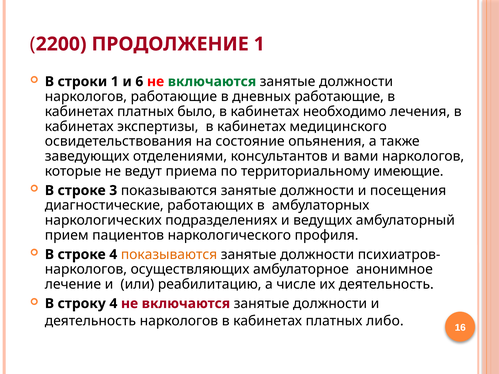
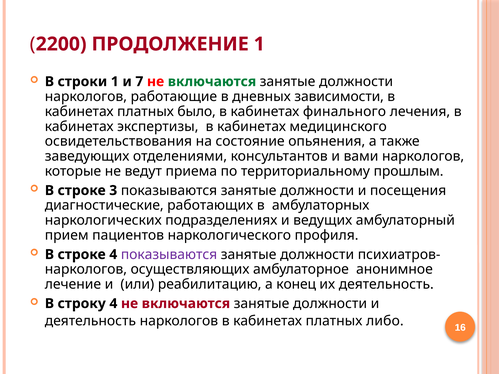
6: 6 -> 7 (139, 82)
дневных работающие: работающие -> зависимости (339, 97)
необходимо: необходимо -> финального (344, 112)
имеющие: имеющие -> прошлым (409, 171)
показываются colour: orange -> purple (169, 255)
числе: числе -> конец (296, 285)
